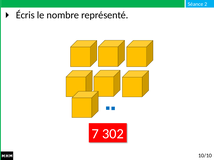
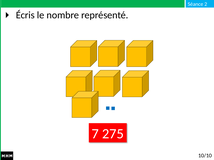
302: 302 -> 275 (113, 134)
